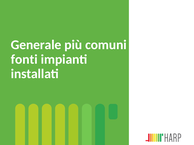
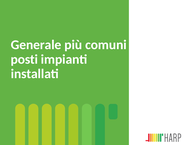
fonti: fonti -> posti (24, 60)
